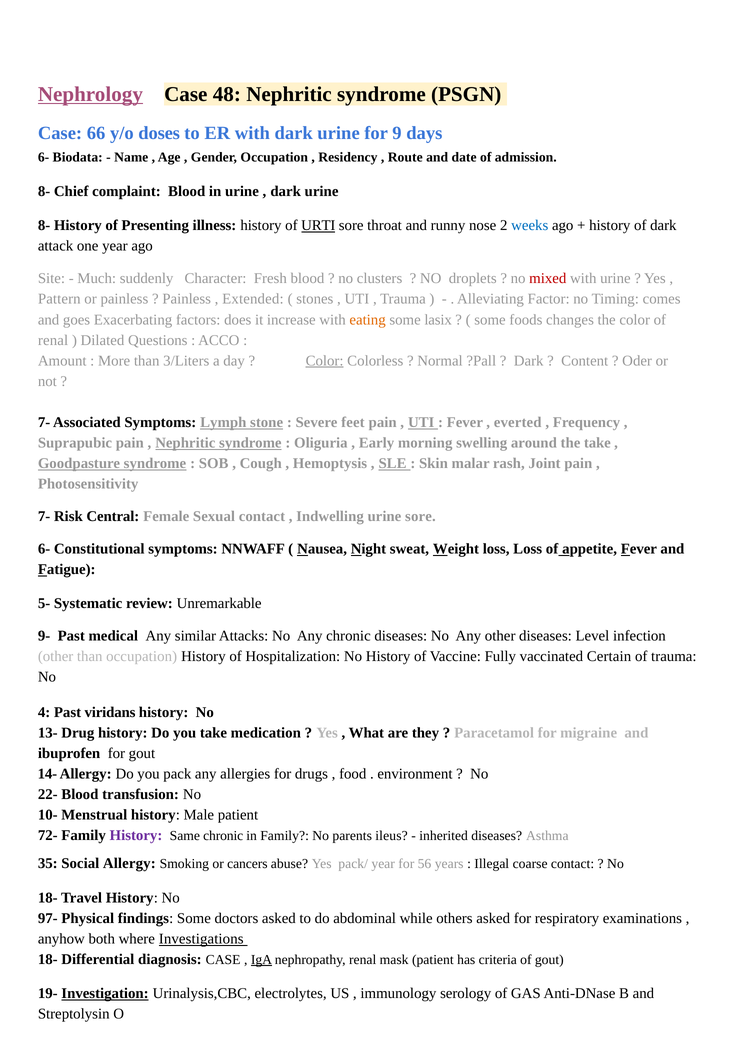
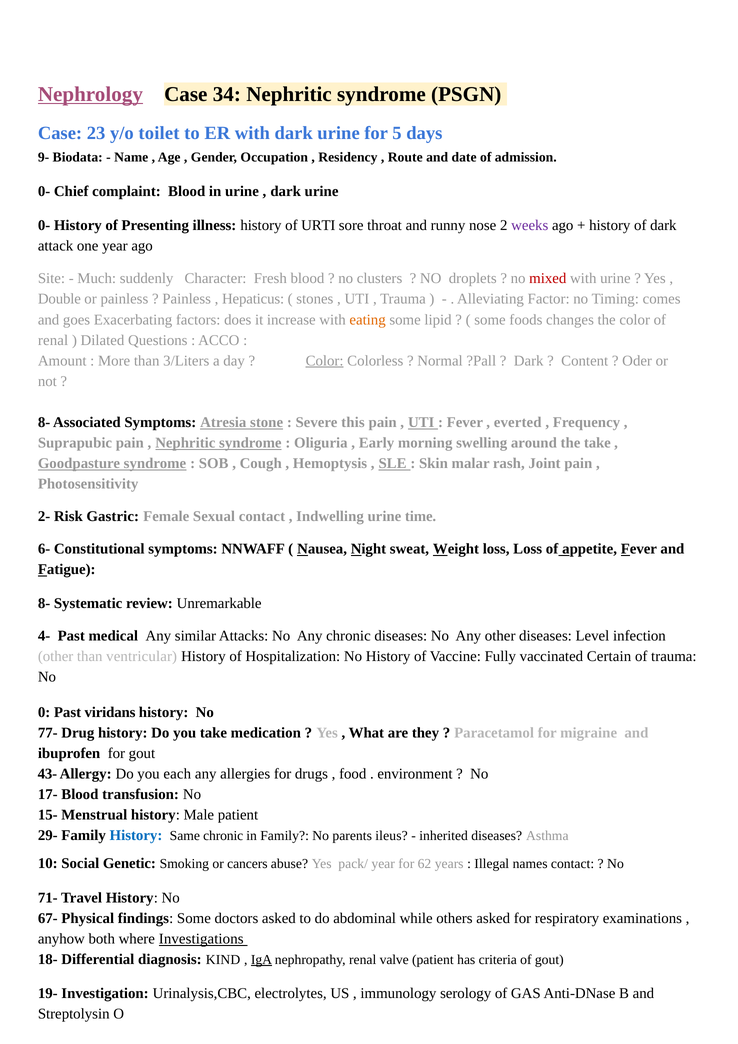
48: 48 -> 34 (227, 94)
66: 66 -> 23 (96, 133)
doses: doses -> toilet (159, 133)
9: 9 -> 5 (397, 133)
6-: 6- -> 9- (44, 157)
8-: 8- -> 0- (44, 191)
8-: 8- -> 0- (44, 225)
URTI underline: present -> none (318, 225)
weeks colour: blue -> purple (530, 225)
Pattern: Pattern -> Double (59, 299)
Extended: Extended -> Hepaticus (253, 299)
lasix: lasix -> lipid (438, 320)
7-: 7- -> 8- (44, 422)
Lymph: Lymph -> Atresia (223, 422)
feet: feet -> this (353, 422)
7-: 7- -> 2- (44, 516)
Central: Central -> Gastric (113, 516)
urine sore: sore -> time (421, 516)
5-: 5- -> 8- (44, 603)
9-: 9- -> 4- (44, 636)
than occupation: occupation -> ventricular (142, 656)
4: 4 -> 0 (44, 712)
13-: 13- -> 77- (48, 733)
14-: 14- -> 43- (47, 774)
pack: pack -> each (177, 774)
22-: 22- -> 17- (48, 794)
10-: 10- -> 15- (48, 815)
72-: 72- -> 29- (48, 835)
History colour: purple -> blue (136, 835)
35: 35 -> 10 (48, 863)
Social Allergy: Allergy -> Genetic (129, 863)
56: 56 -> 62 (424, 864)
coarse: coarse -> names (530, 864)
18-: 18- -> 71- (48, 897)
97-: 97- -> 67- (48, 918)
diagnosis CASE: CASE -> KIND (223, 959)
mask: mask -> valve (394, 959)
Investigation underline: present -> none (105, 993)
